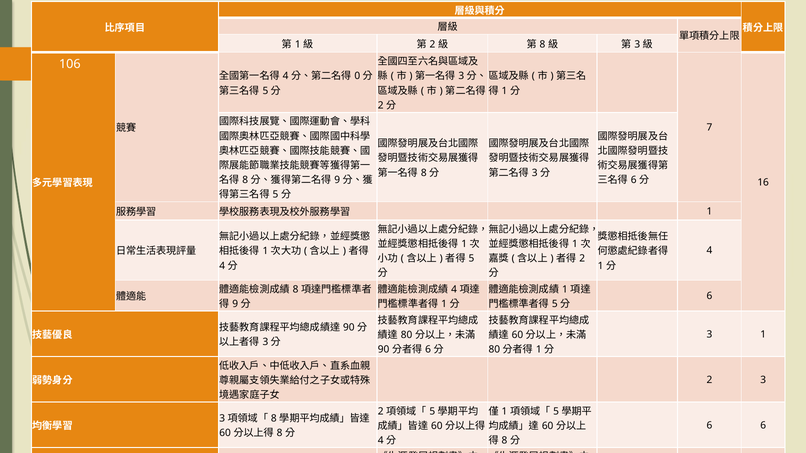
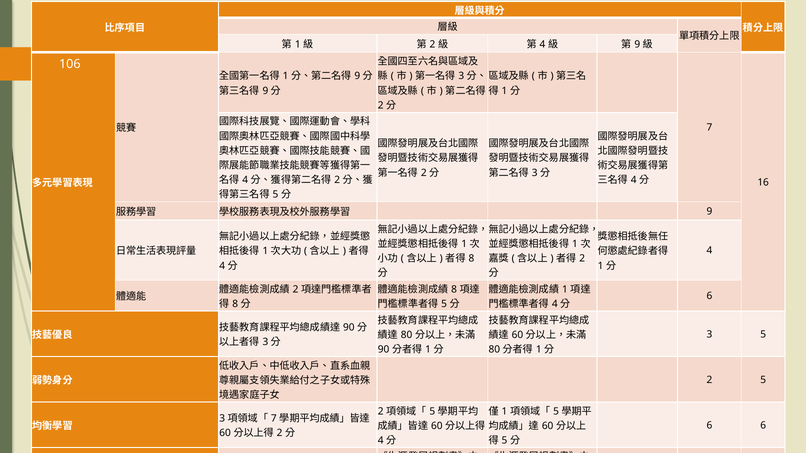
8: 8 -> 4 (542, 44)
3: 3 -> 9 (637, 44)
4: 4 -> 1 (286, 76)
0: 0 -> 9 (357, 76)
5: 5 -> 9 (265, 91)
8: 8 -> 2 (424, 173)
8: 8 -> 4 (245, 180)
9: 9 -> 2 (337, 180)
6: 6 -> 4 (634, 180)
1: 1 -> 9 (709, 212)
5: 5 -> 8 (471, 259)
8: 8 -> 2 (296, 290)
4: 4 -> 8 (454, 290)
9: 9 -> 8 (235, 304)
1: 1 -> 5 (444, 304)
5: 5 -> 4 (555, 304)
3 1: 1 -> 5 (763, 335)
6: 6 -> 1 (428, 350)
2 3: 3 -> 5 (763, 380)
8: 8 -> 7 (274, 419)
8: 8 -> 2 (280, 433)
8: 8 -> 5 (504, 441)
